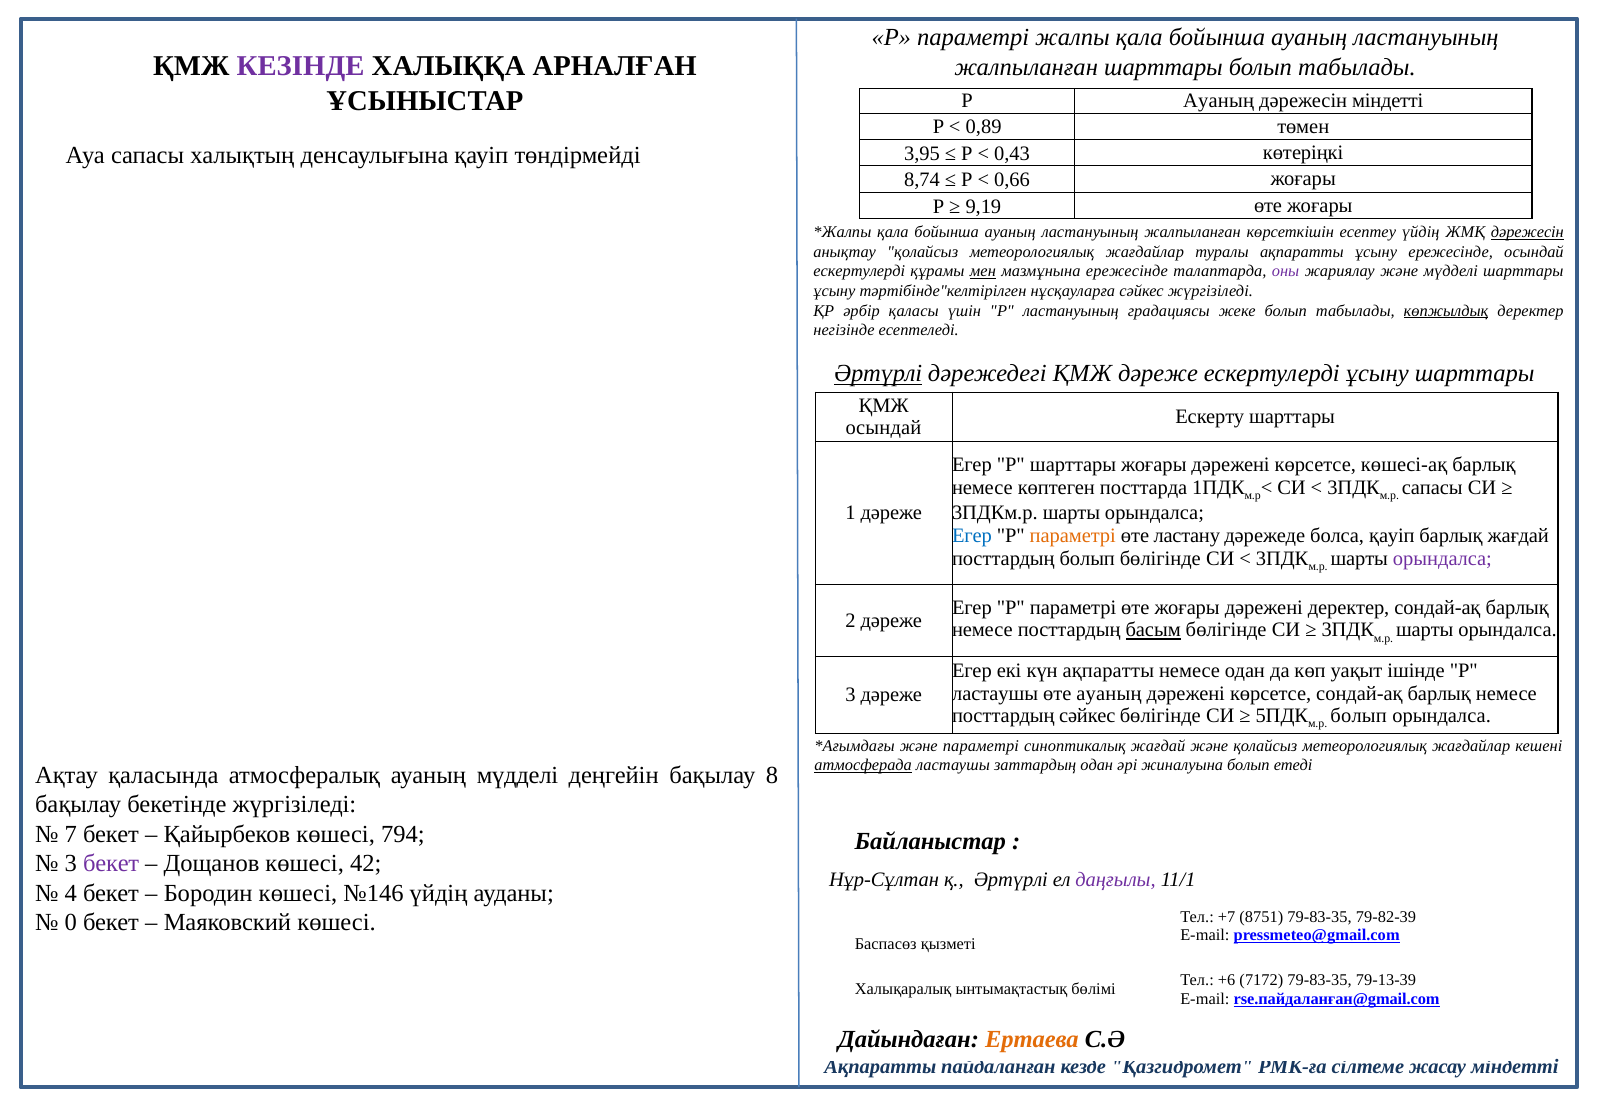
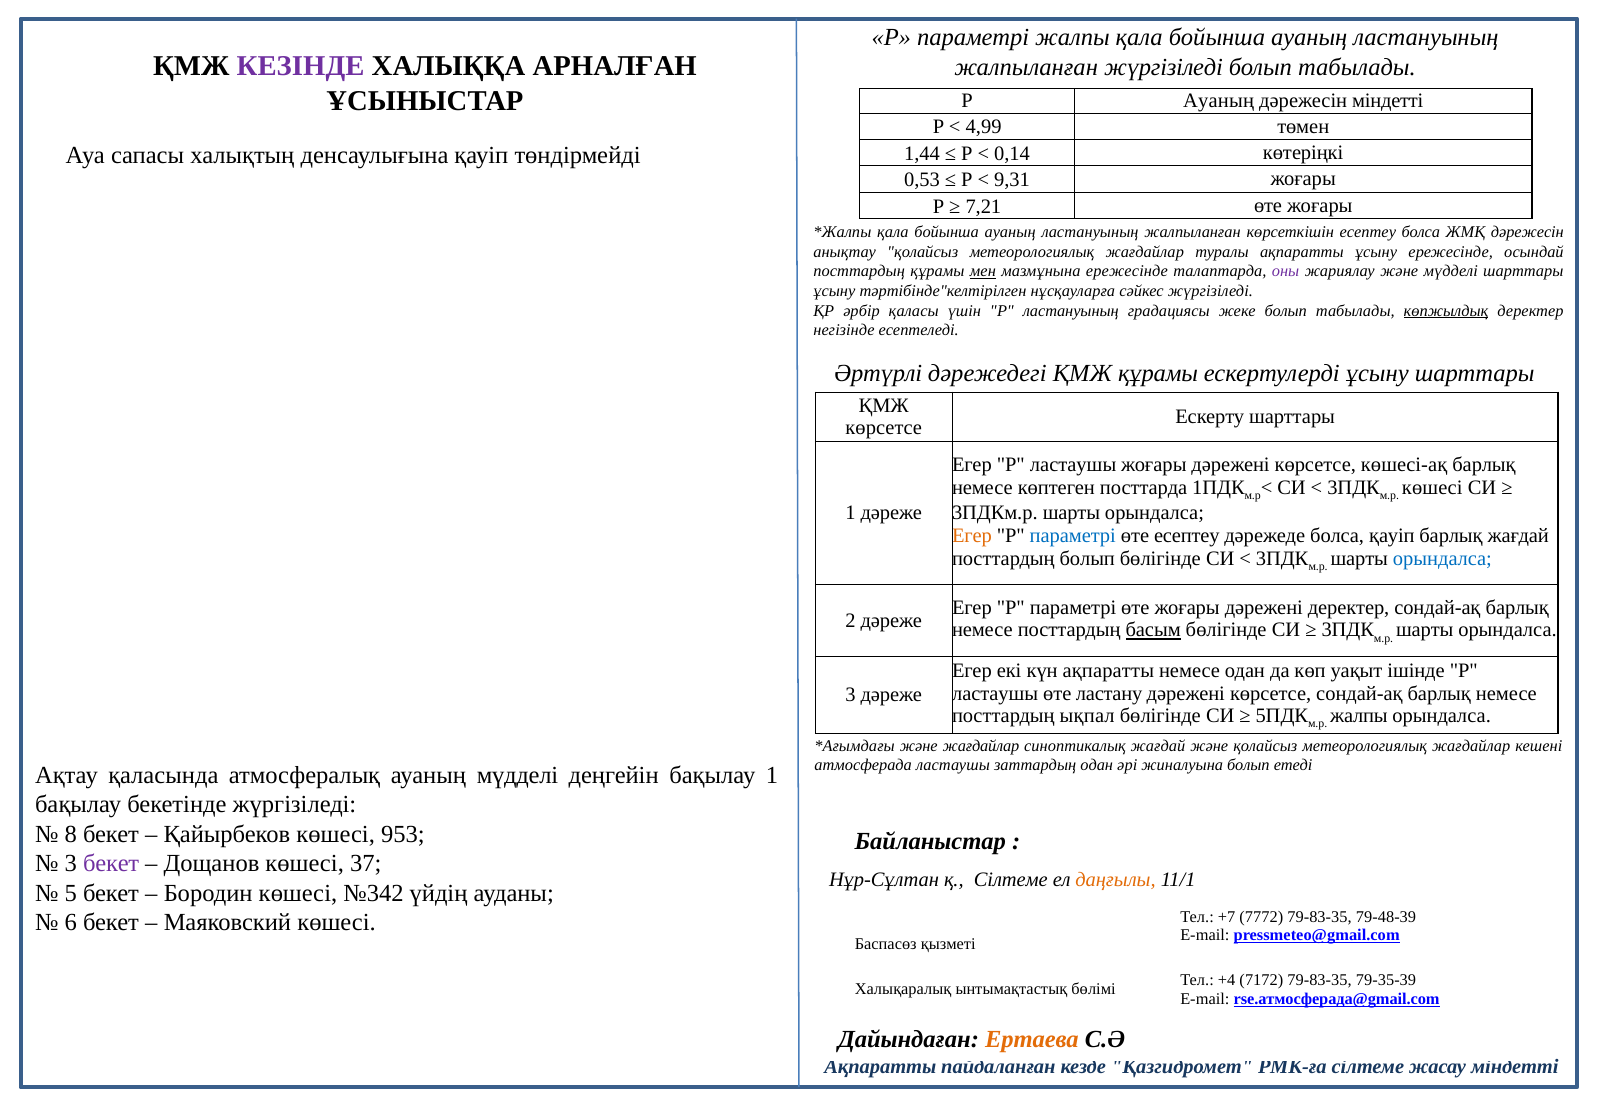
жалпыланған шарттары: шарттары -> жүргізіледі (1164, 67)
0,89: 0,89 -> 4,99 (984, 127)
3,95: 3,95 -> 1,44 (922, 154)
0,43: 0,43 -> 0,14 (1012, 154)
8,74: 8,74 -> 0,53 (922, 180)
0,66: 0,66 -> 9,31 (1012, 180)
9,19: 9,19 -> 7,21 (983, 206)
есептеу үйдің: үйдің -> болса (1421, 232)
дәрежесін underline: present -> none (1527, 232)
ескертулерді: ескертулерді -> посттардың (859, 272)
Әртүрлі underline: present -> none (878, 374)
ҚМЖ дәреже: дәреже -> құрамы (1158, 374)
осындай: осындай -> көрсетсе (884, 428)
Егер Р шарттары: шарттары -> ластаушы (1073, 465)
сапасы: сапасы -> көшесі (1432, 487)
Егер colour: blue -> orange (972, 536)
параметрі colour: orange -> blue (1073, 536)
өте ластану: ластану -> есептеу (1187, 536)
орындалса colour: purple -> blue (1442, 558)
өте ауаның: ауаның -> ластану (1109, 693)
посттардың сәйкес: сәйкес -> ықпал (1087, 716)
болып: болып -> жалпы (1359, 716)
және параметрі: параметрі -> жағдайлар (981, 746)
атмосферада underline: present -> none (863, 766)
бақылау 8: 8 -> 1 (772, 775)
7: 7 -> 8 (71, 834)
794: 794 -> 953 (403, 834)
42: 42 -> 37 (366, 864)
қ Әртүрлі: Әртүрлі -> Сілтеме (1011, 880)
даңғылы colour: purple -> orange (1115, 880)
4: 4 -> 5 (71, 893)
№146: №146 -> №342 (373, 893)
8751: 8751 -> 7772 (1261, 917)
79-82-39: 79-82-39 -> 79-48-39 (1386, 917)
0: 0 -> 6 (71, 923)
+6: +6 -> +4 (1227, 981)
79-13-39: 79-13-39 -> 79-35-39 (1386, 981)
rse.пайдаланған@gmail.com: rse.пайдаланған@gmail.com -> rse.атмосферада@gmail.com (1337, 999)
